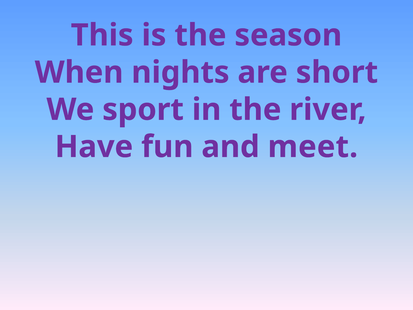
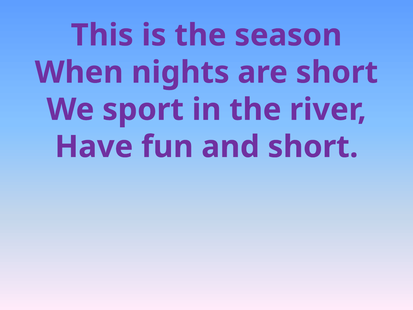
and meet: meet -> short (313, 147)
